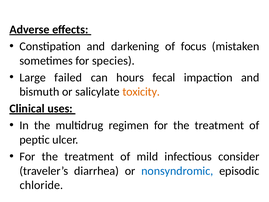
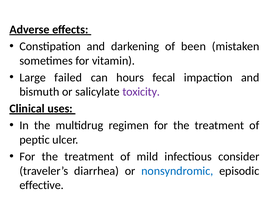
focus: focus -> been (193, 46)
species: species -> vitamin (113, 61)
toxicity colour: orange -> purple (141, 92)
chloride: chloride -> effective (42, 185)
